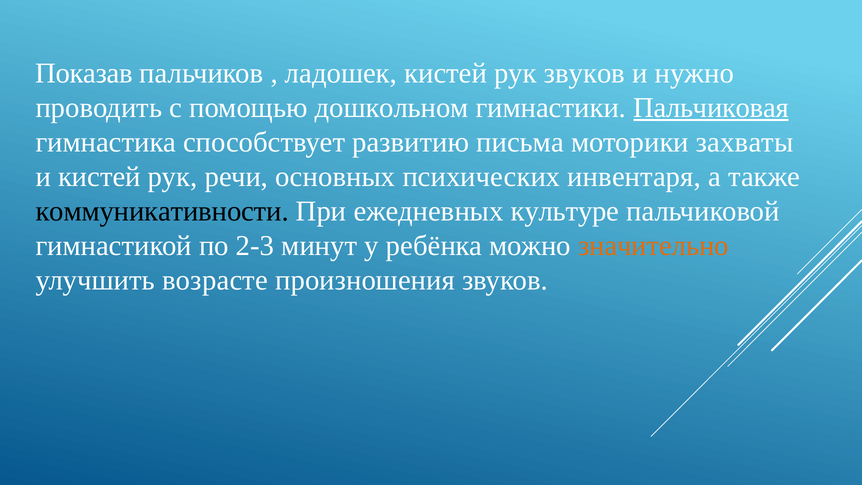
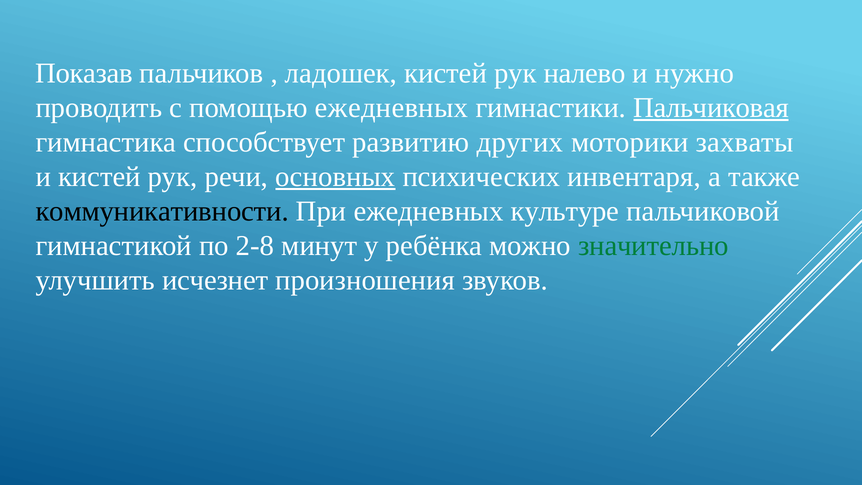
рук звуков: звуков -> налево (585, 73)
помощью дошкольном: дошкольном -> ежедневных (391, 108)
письма: письма -> других (520, 142)
основных underline: none -> present (335, 177)
2-3: 2-3 -> 2-8 (255, 246)
значительно colour: orange -> green (653, 246)
возрасте: возрасте -> исчезнет (215, 280)
